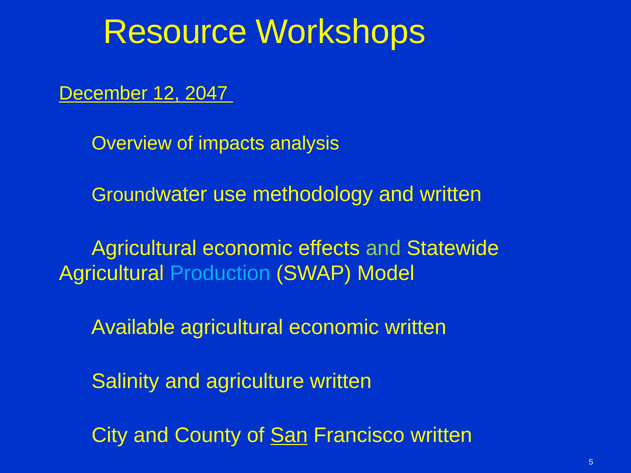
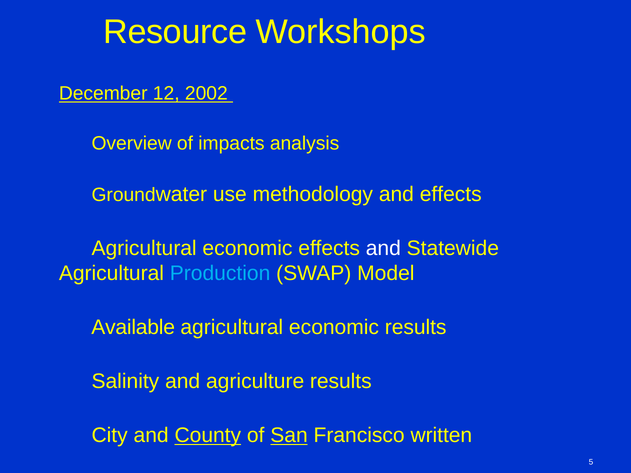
2047: 2047 -> 2002 (206, 94)
and written: written -> effects (451, 194)
and colour: light green -> white (383, 248)
economic written: written -> results (416, 328)
agriculture written: written -> results (341, 382)
County underline: none -> present (208, 436)
